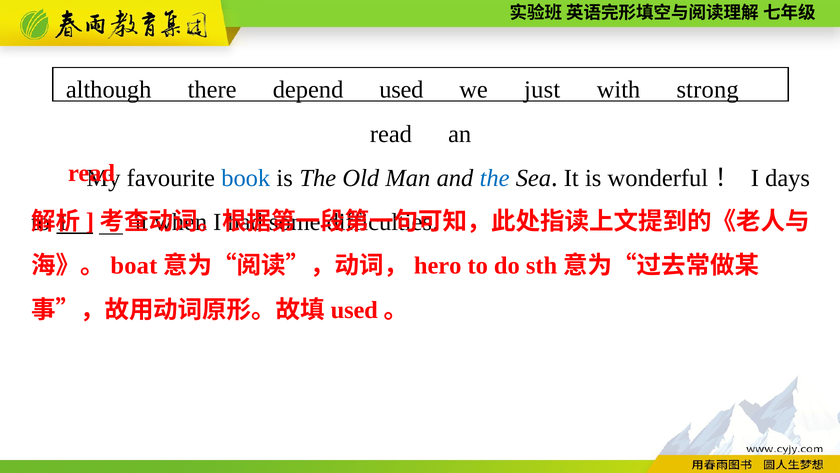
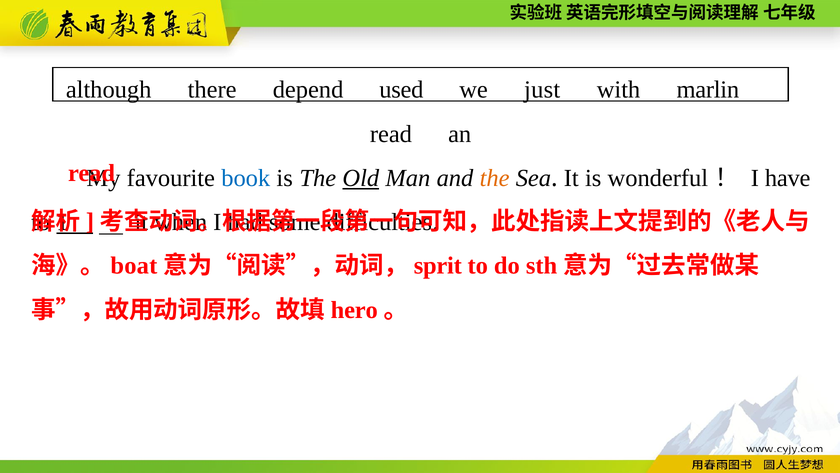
strong: strong -> marlin (708, 90)
Old underline: none -> present (361, 178)
the colour: blue -> orange (495, 178)
days: days -> have (788, 178)
hero: hero -> sprit (438, 266)
used: used -> hero (354, 310)
